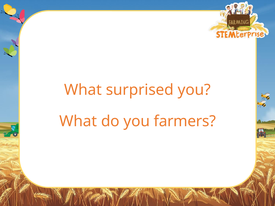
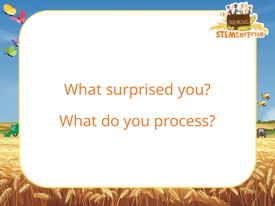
farmers: farmers -> process (185, 121)
